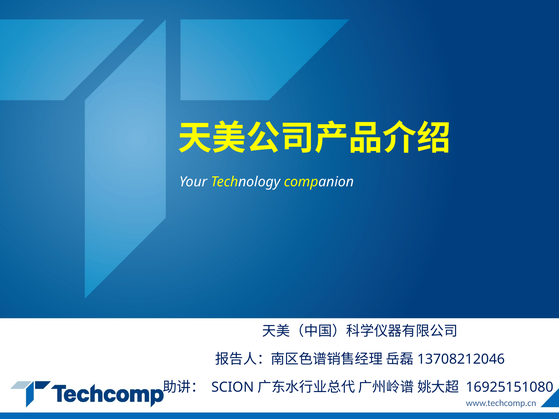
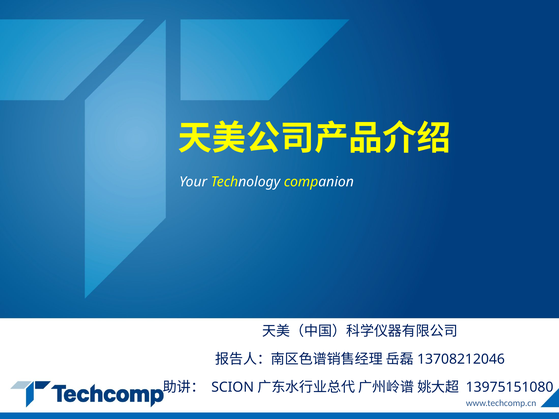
16925151080: 16925151080 -> 13975151080 (510, 387)
